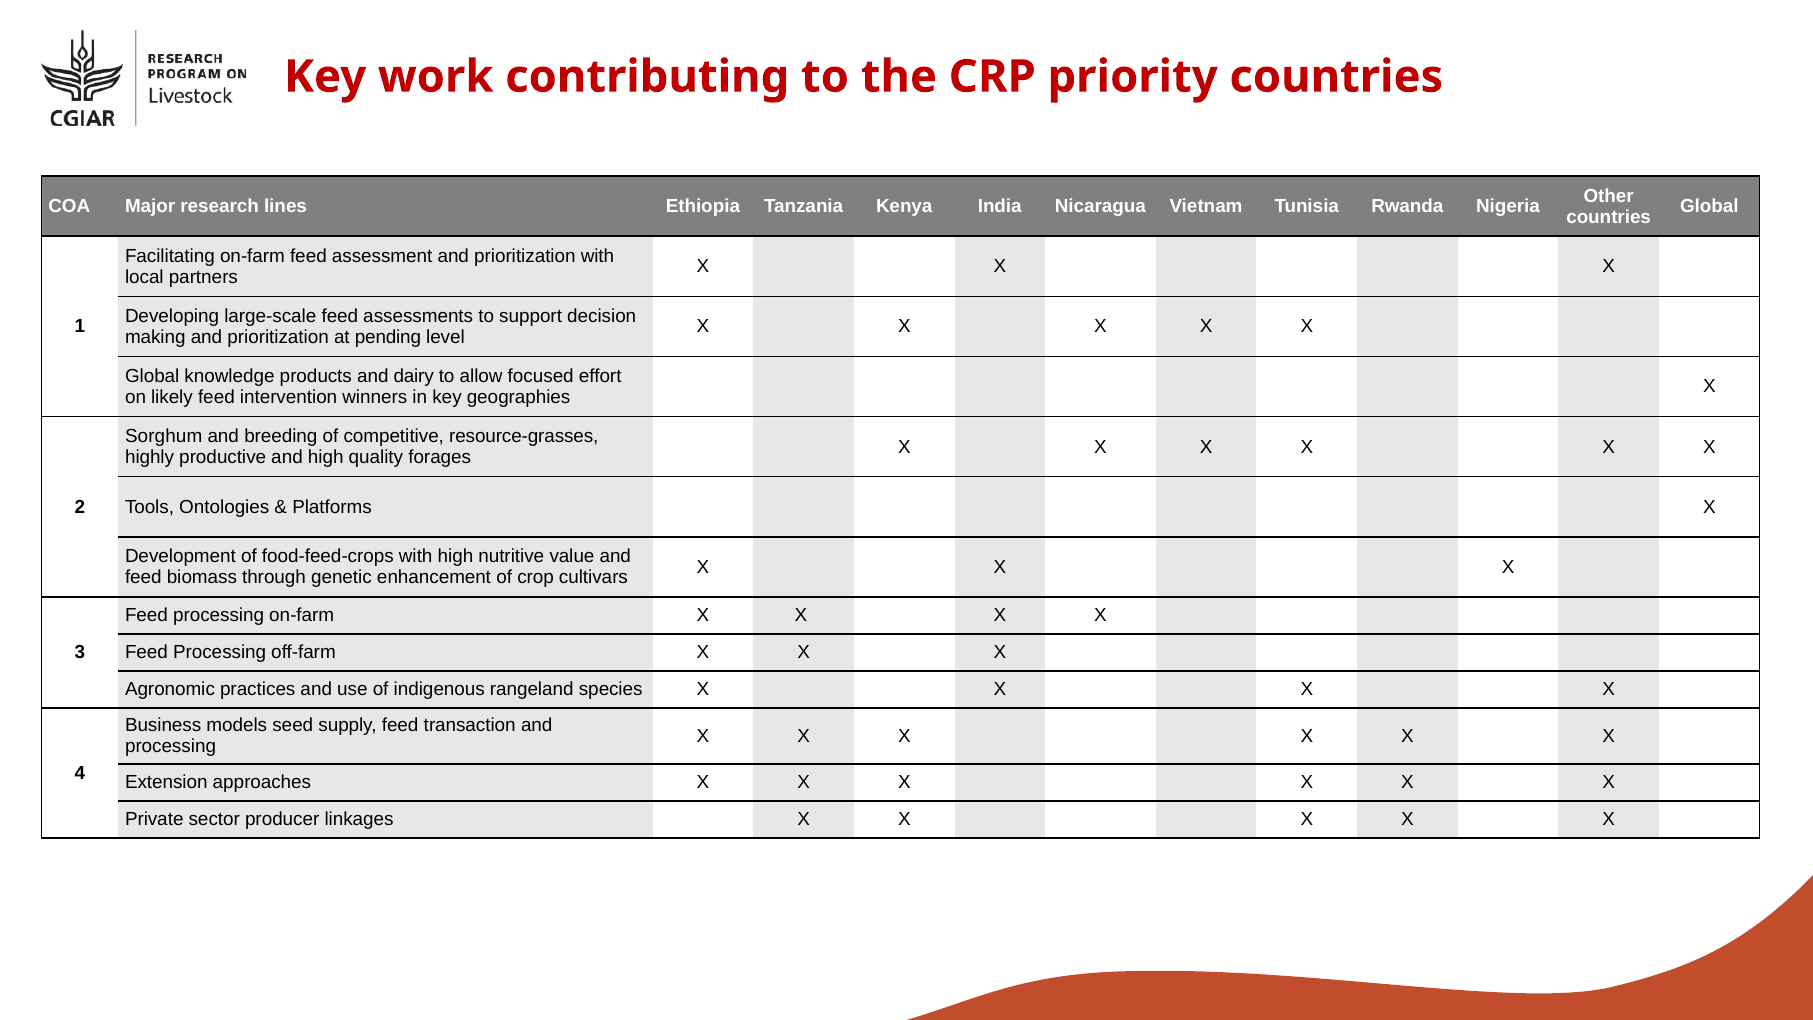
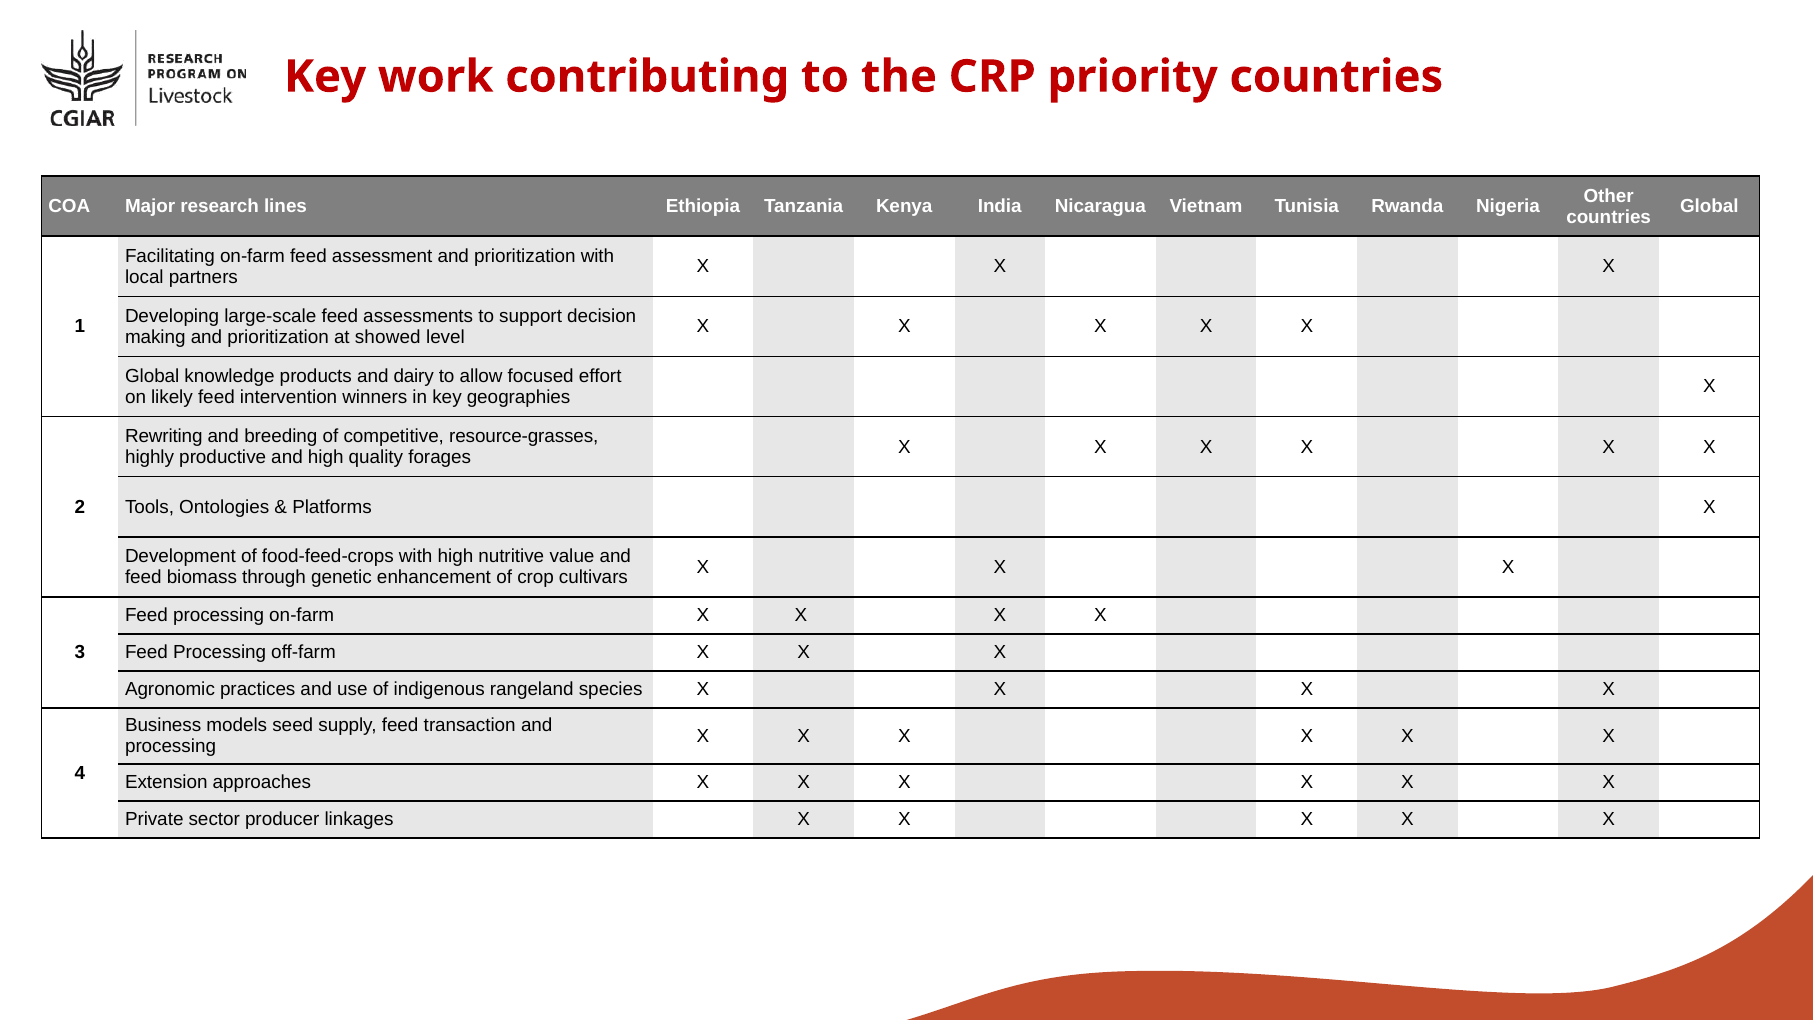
pending: pending -> showed (388, 337)
Sorghum: Sorghum -> Rewriting (164, 436)
